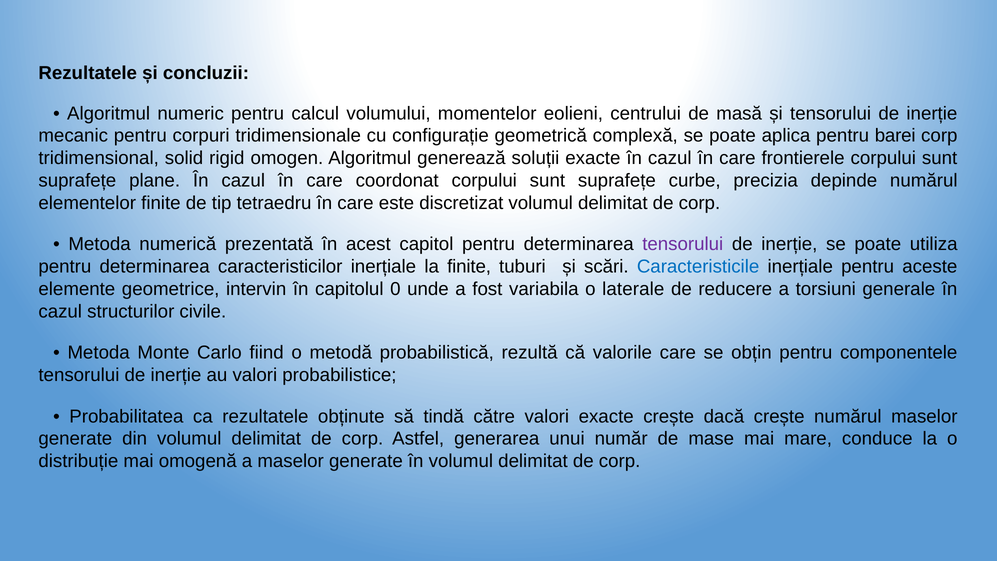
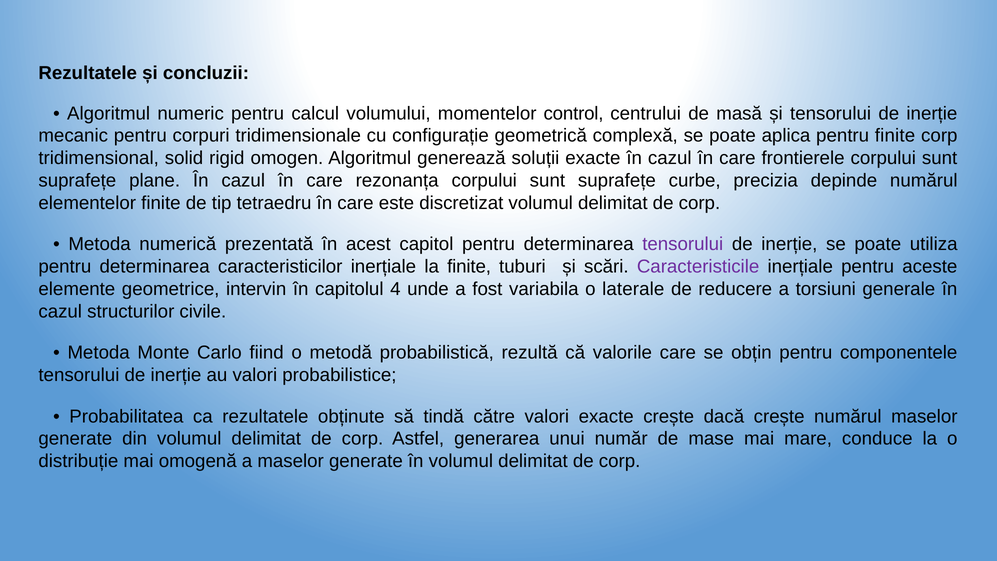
eolieni: eolieni -> control (574, 113)
pentru barei: barei -> finite (895, 136)
coordonat: coordonat -> rezonanța (397, 181)
Caracteristicile colour: blue -> purple (698, 267)
0: 0 -> 4 (395, 289)
